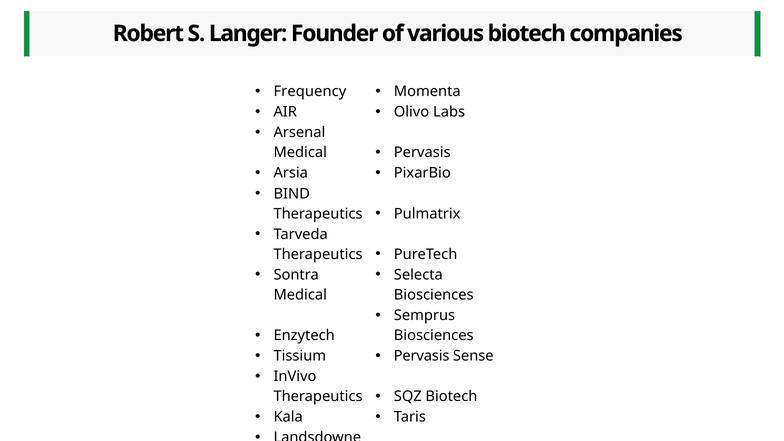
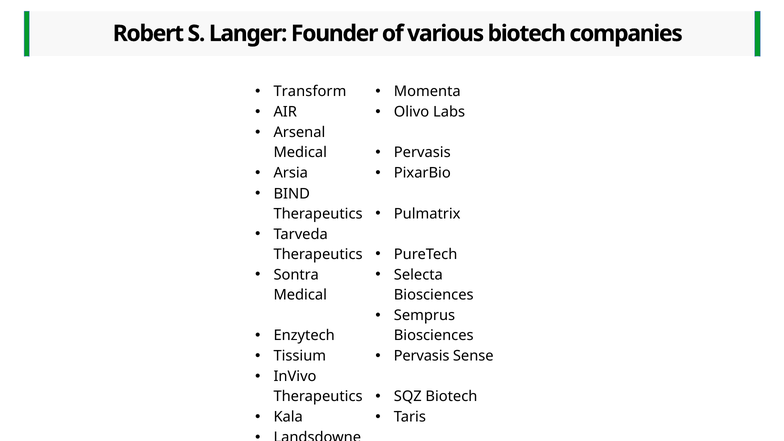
Frequency: Frequency -> Transform (310, 92)
